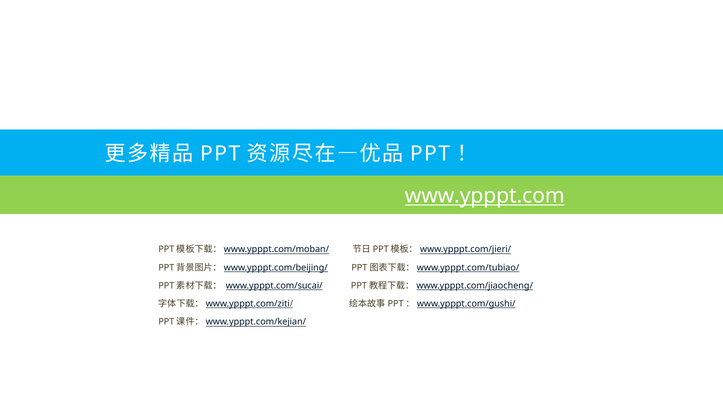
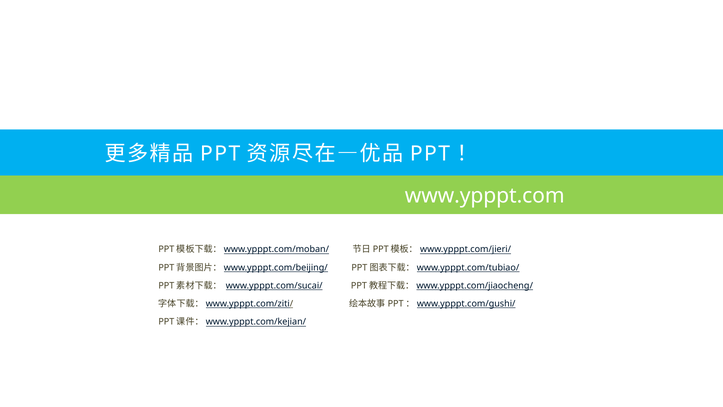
www.ypppt.com underline: present -> none (485, 196)
